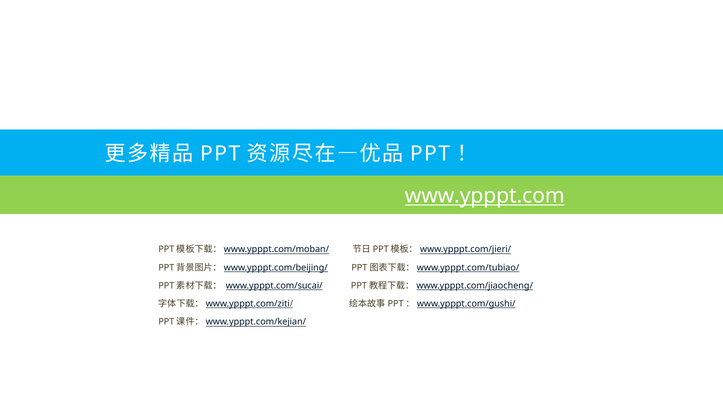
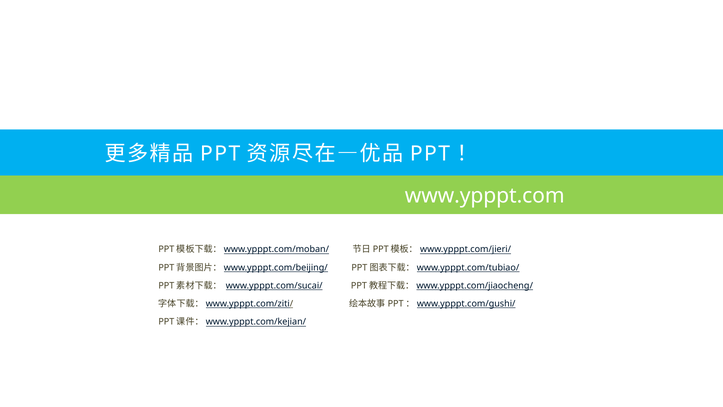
www.ypppt.com underline: present -> none (485, 196)
